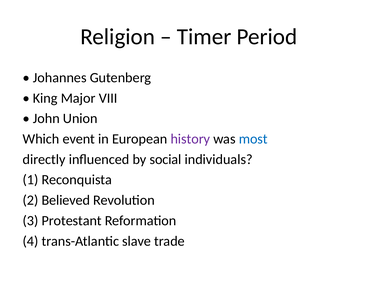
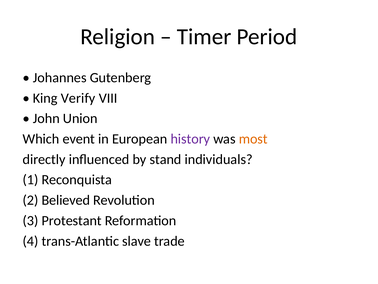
Major: Major -> Verify (78, 98)
most colour: blue -> orange (253, 139)
social: social -> stand (165, 159)
